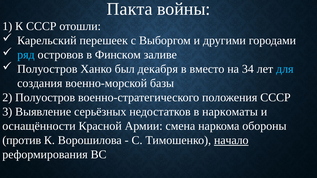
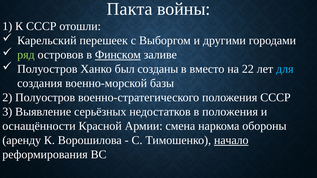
ряд colour: light blue -> light green (26, 55)
Финском underline: none -> present (118, 55)
декабря: декабря -> созданы (158, 69)
34: 34 -> 22 (248, 69)
в наркоматы: наркоматы -> положения (230, 112)
против: против -> аренду (22, 140)
